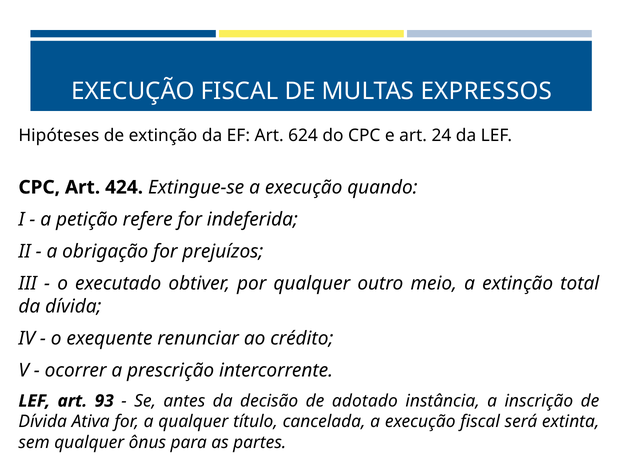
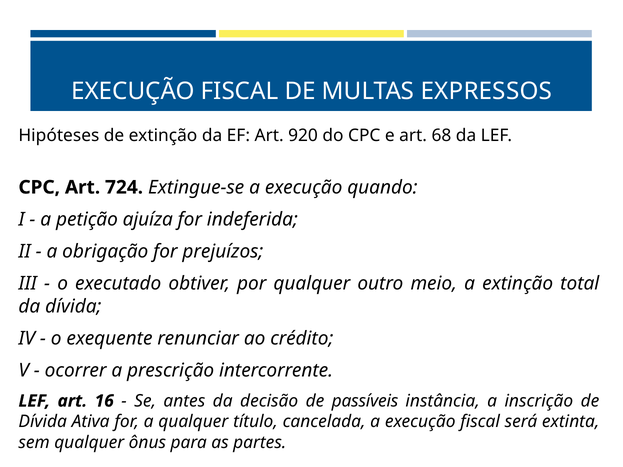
624: 624 -> 920 (303, 135)
24: 24 -> 68 (441, 135)
424: 424 -> 724 (124, 187)
refere: refere -> ajuíza (148, 219)
93: 93 -> 16 (104, 401)
adotado: adotado -> passíveis (365, 401)
